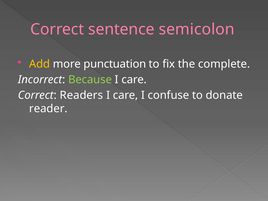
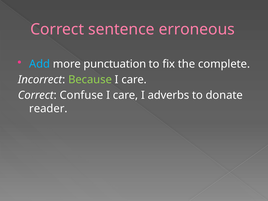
semicolon: semicolon -> erroneous (197, 29)
Add colour: yellow -> light blue (40, 64)
Readers: Readers -> Confuse (81, 95)
confuse: confuse -> adverbs (168, 95)
